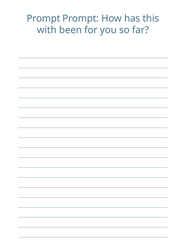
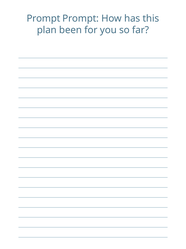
with: with -> plan (47, 30)
